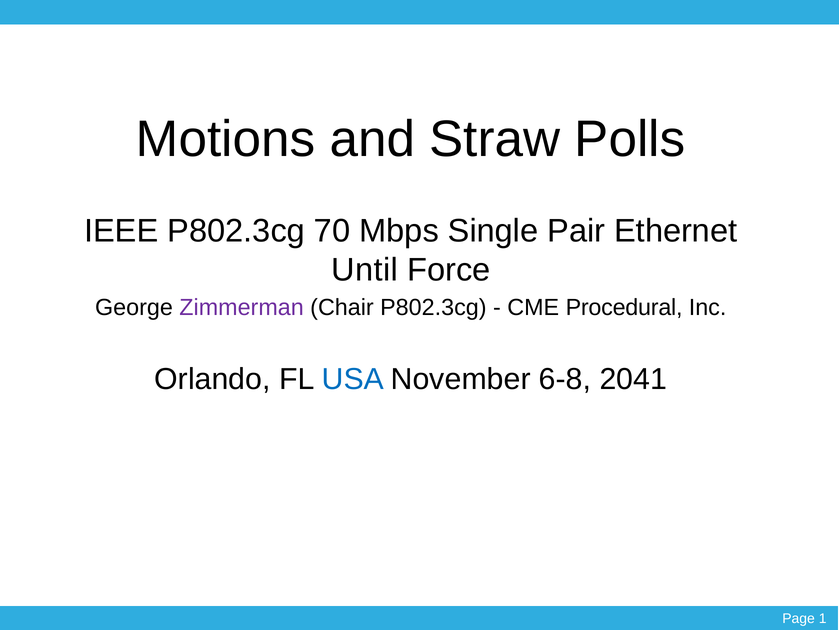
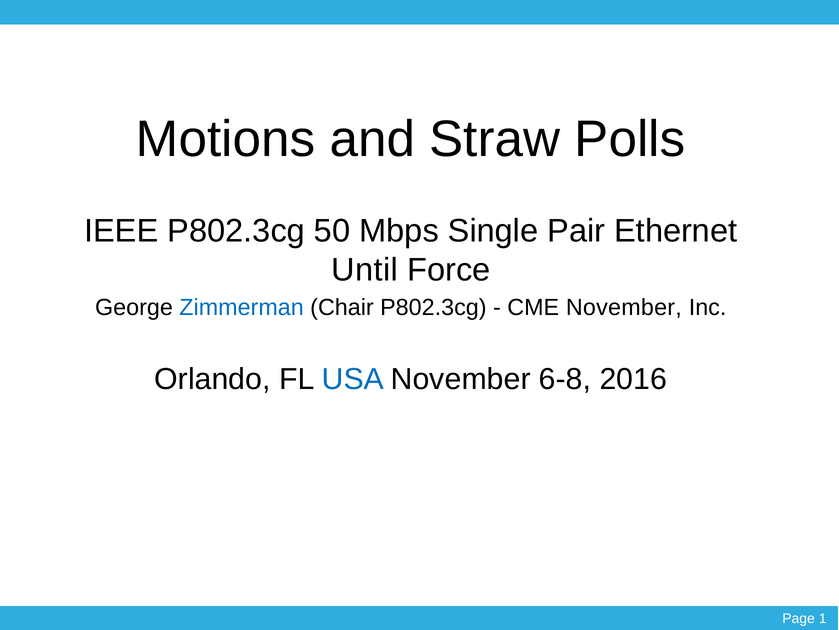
70: 70 -> 50 (332, 231)
Zimmerman colour: purple -> blue (242, 307)
CME Procedural: Procedural -> November (624, 307)
2041: 2041 -> 2016 (633, 379)
